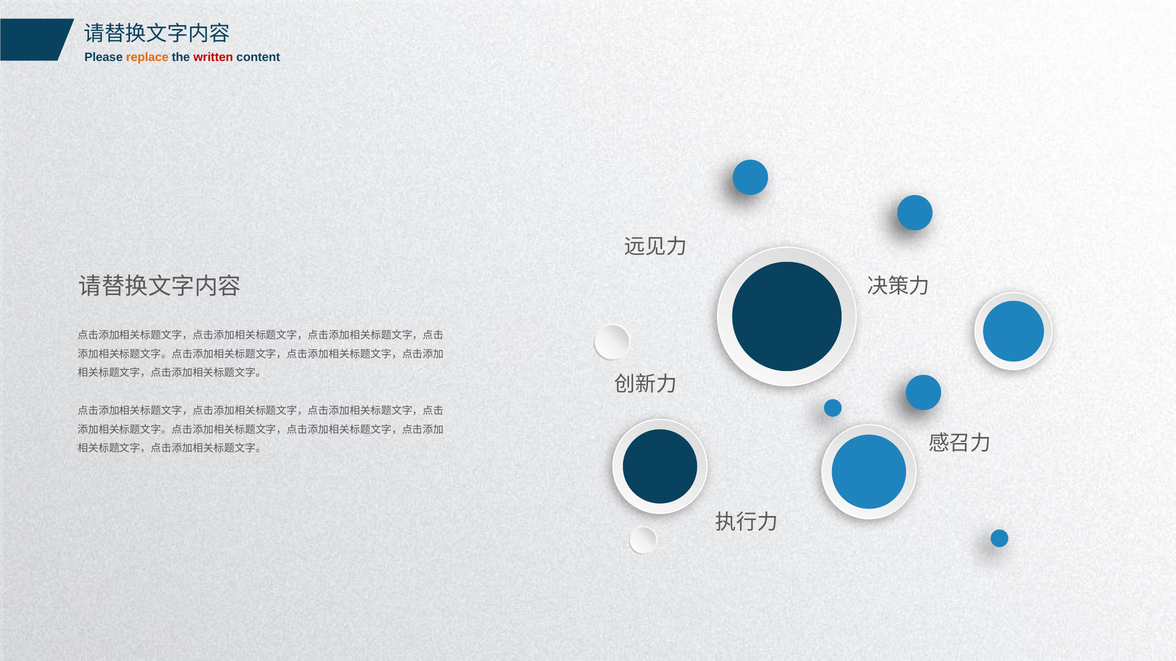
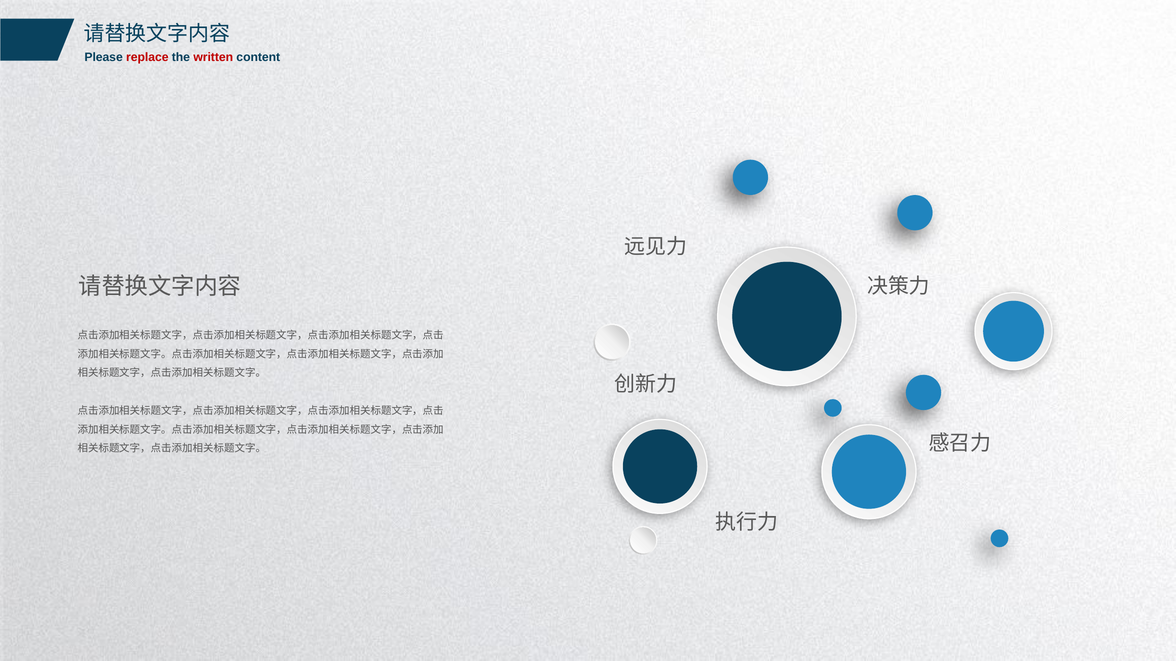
replace colour: orange -> red (147, 57)
